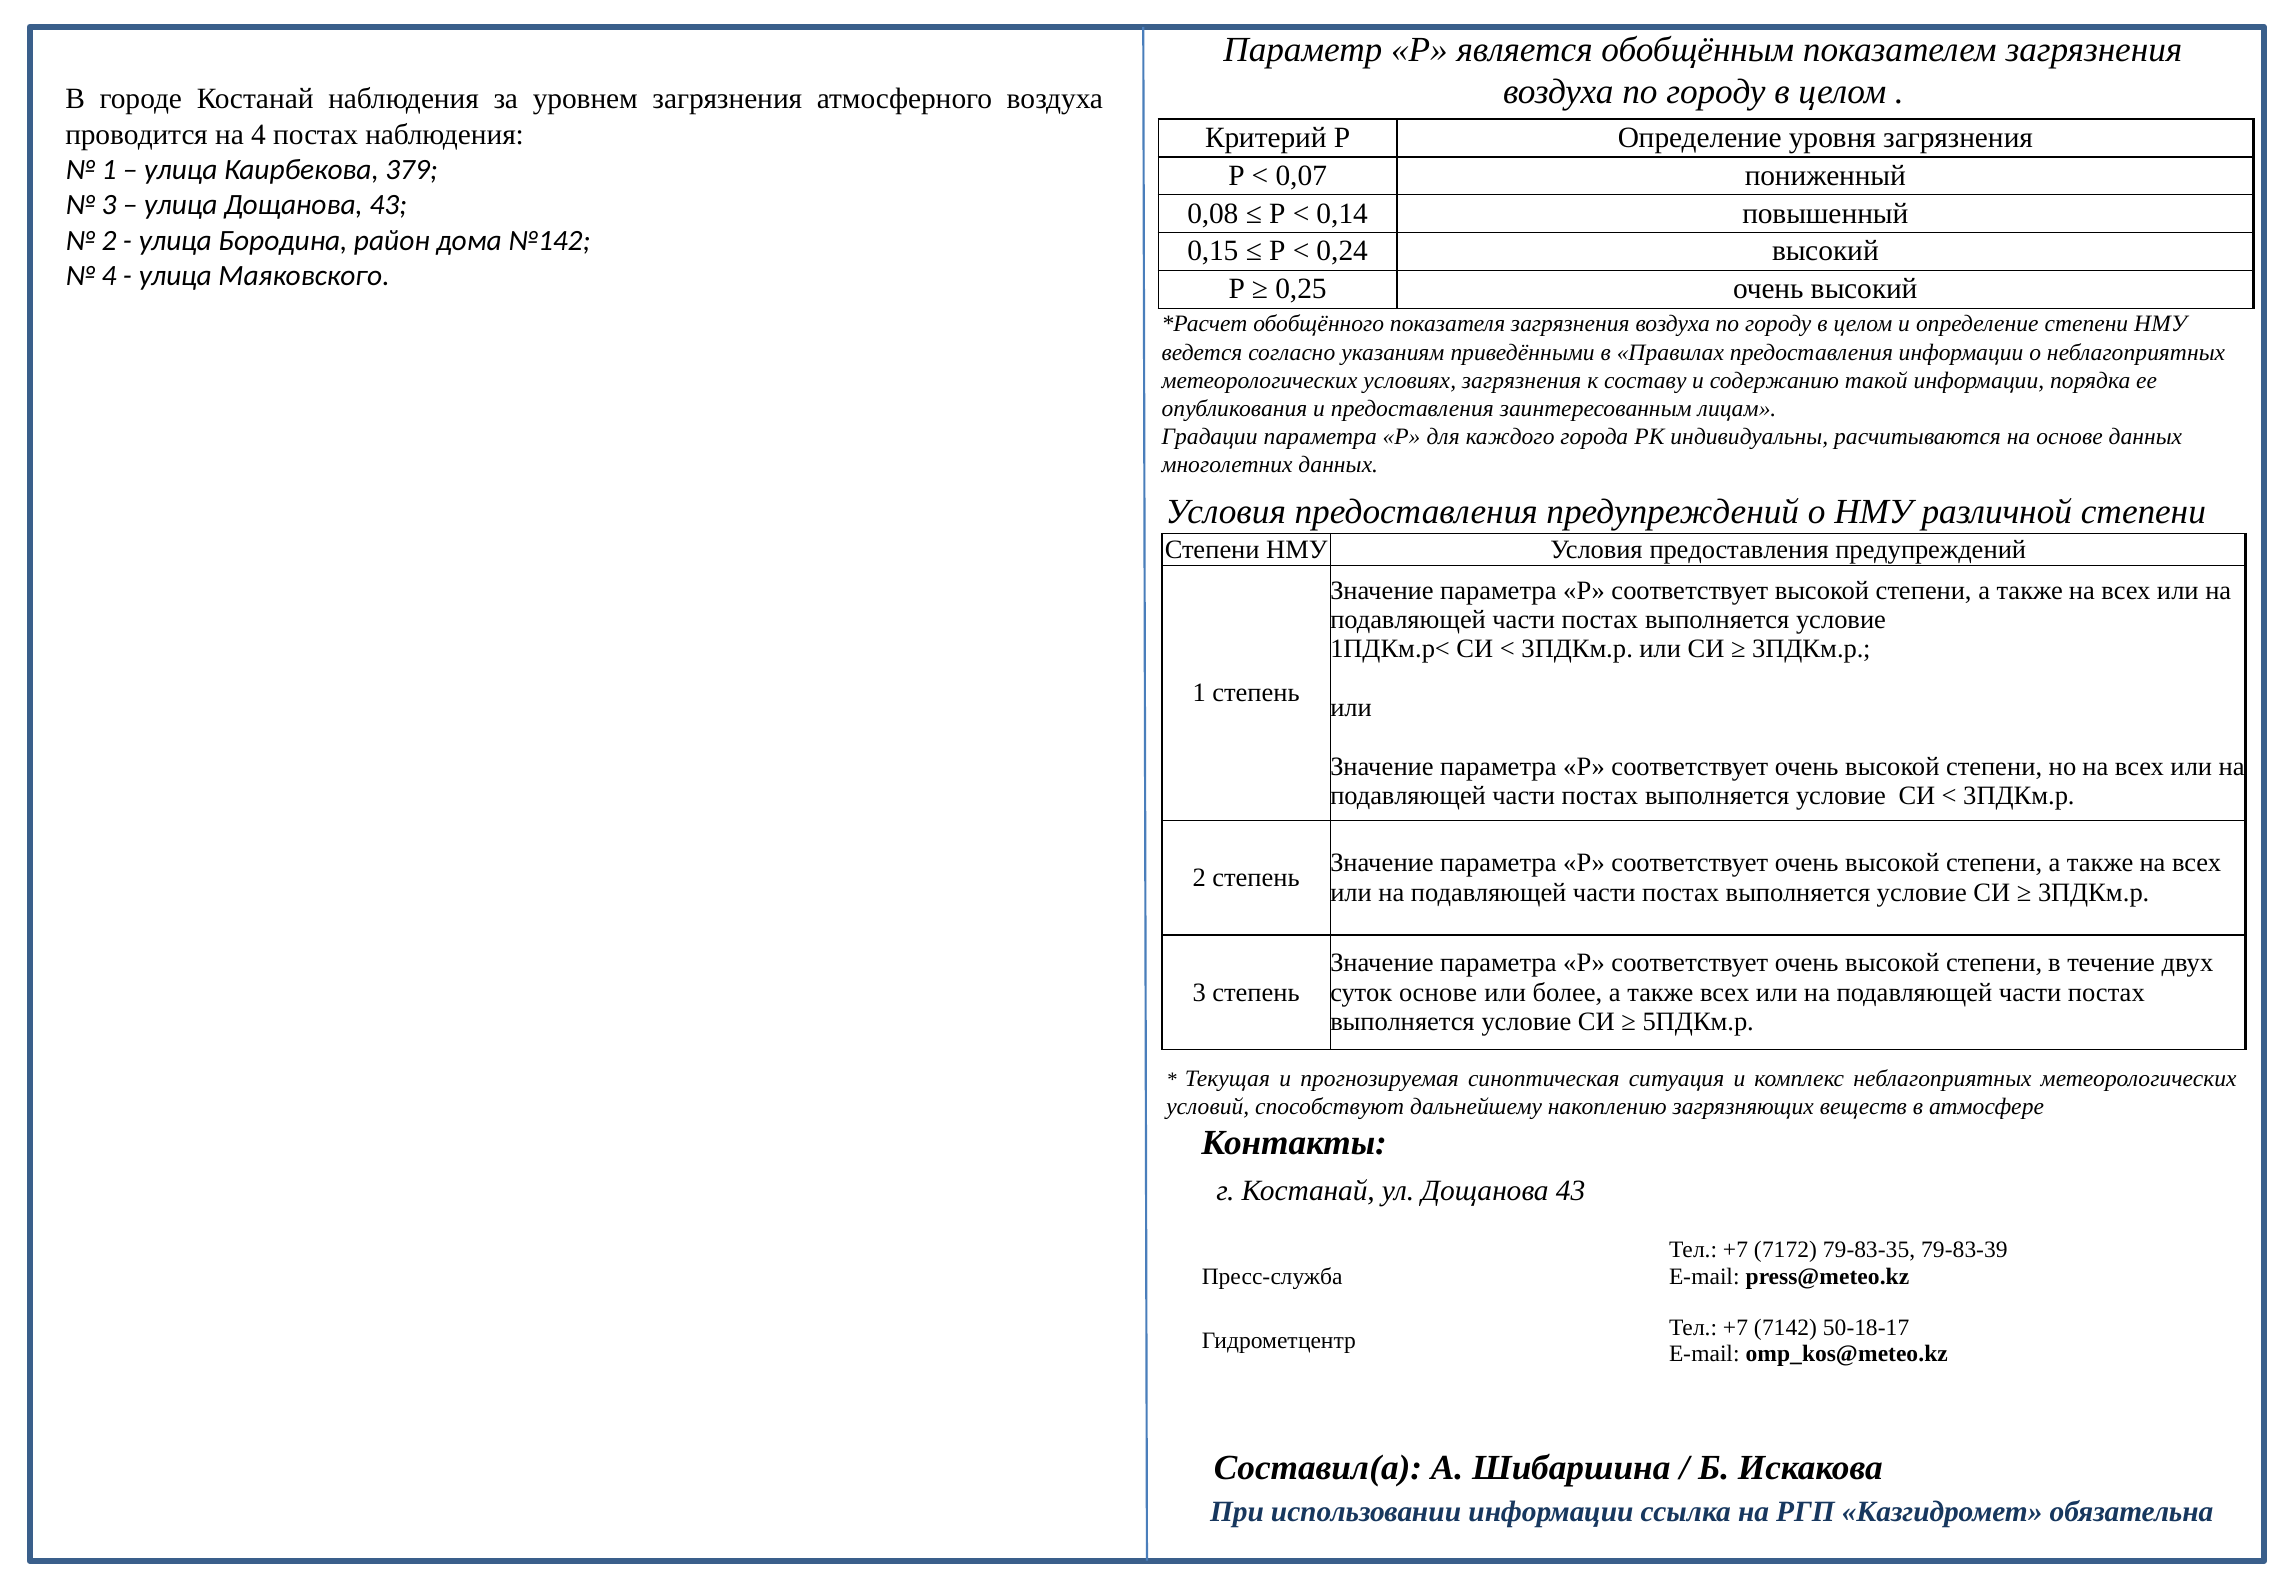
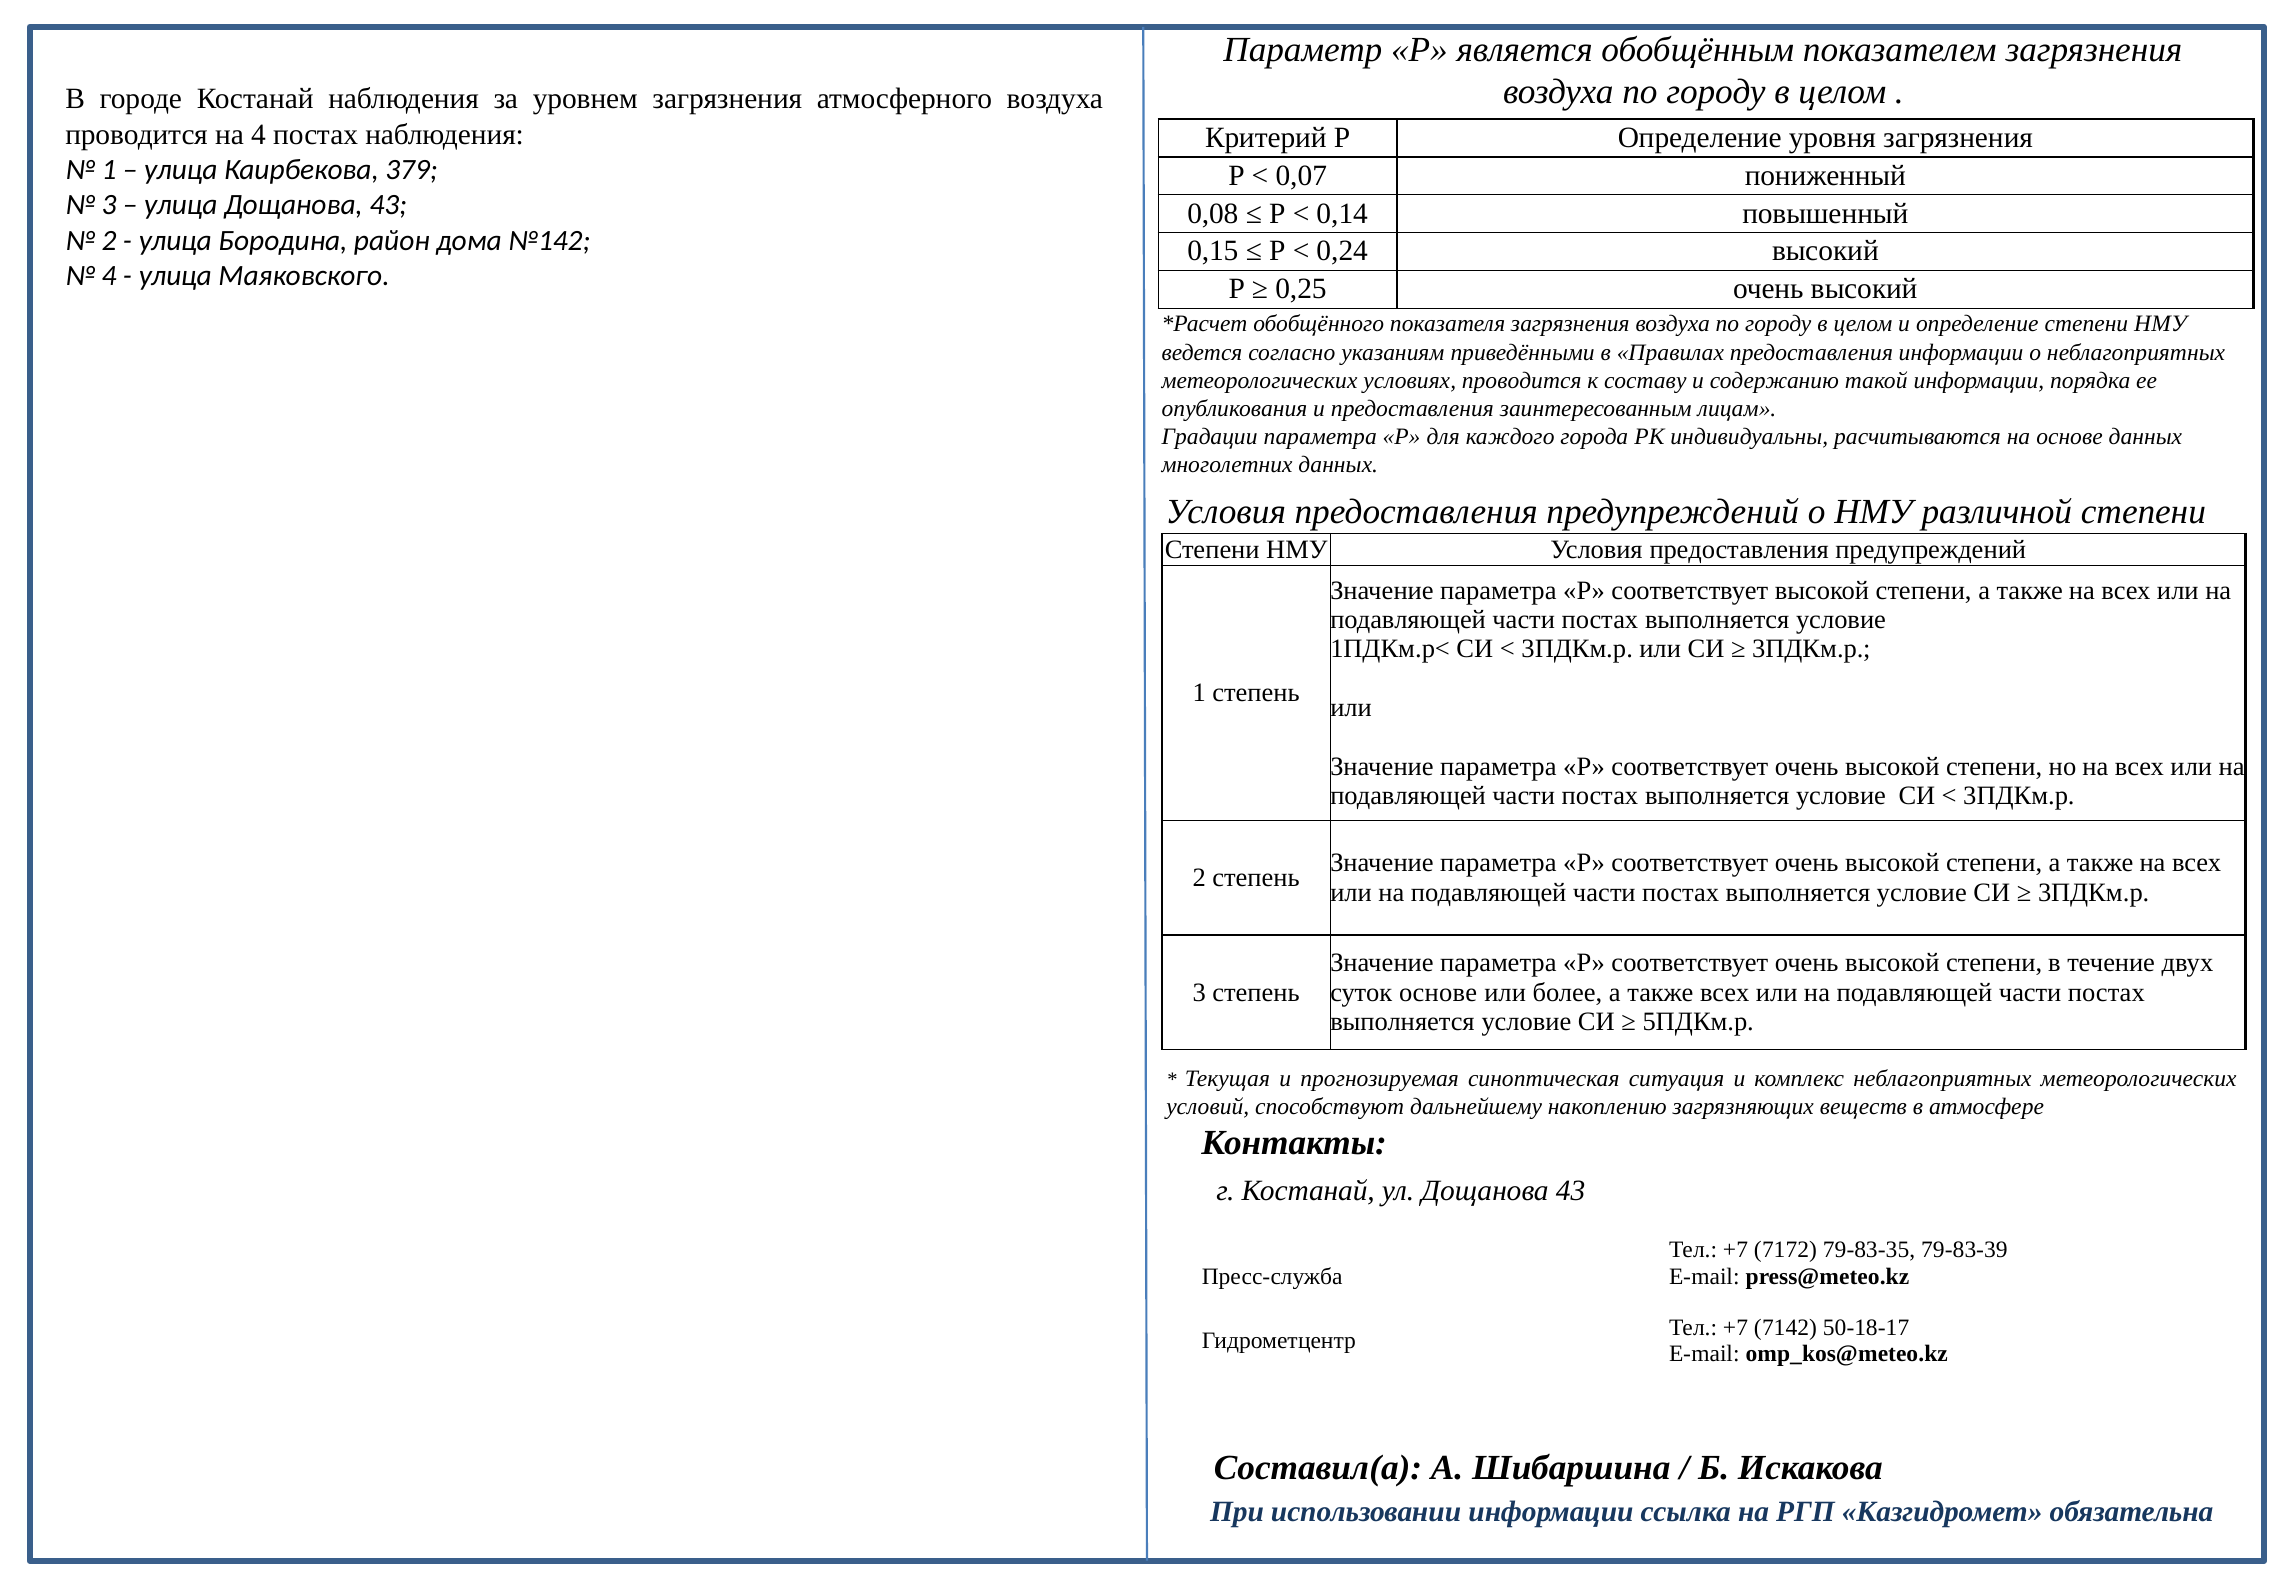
условиях загрязнения: загрязнения -> проводится (1522, 381)
